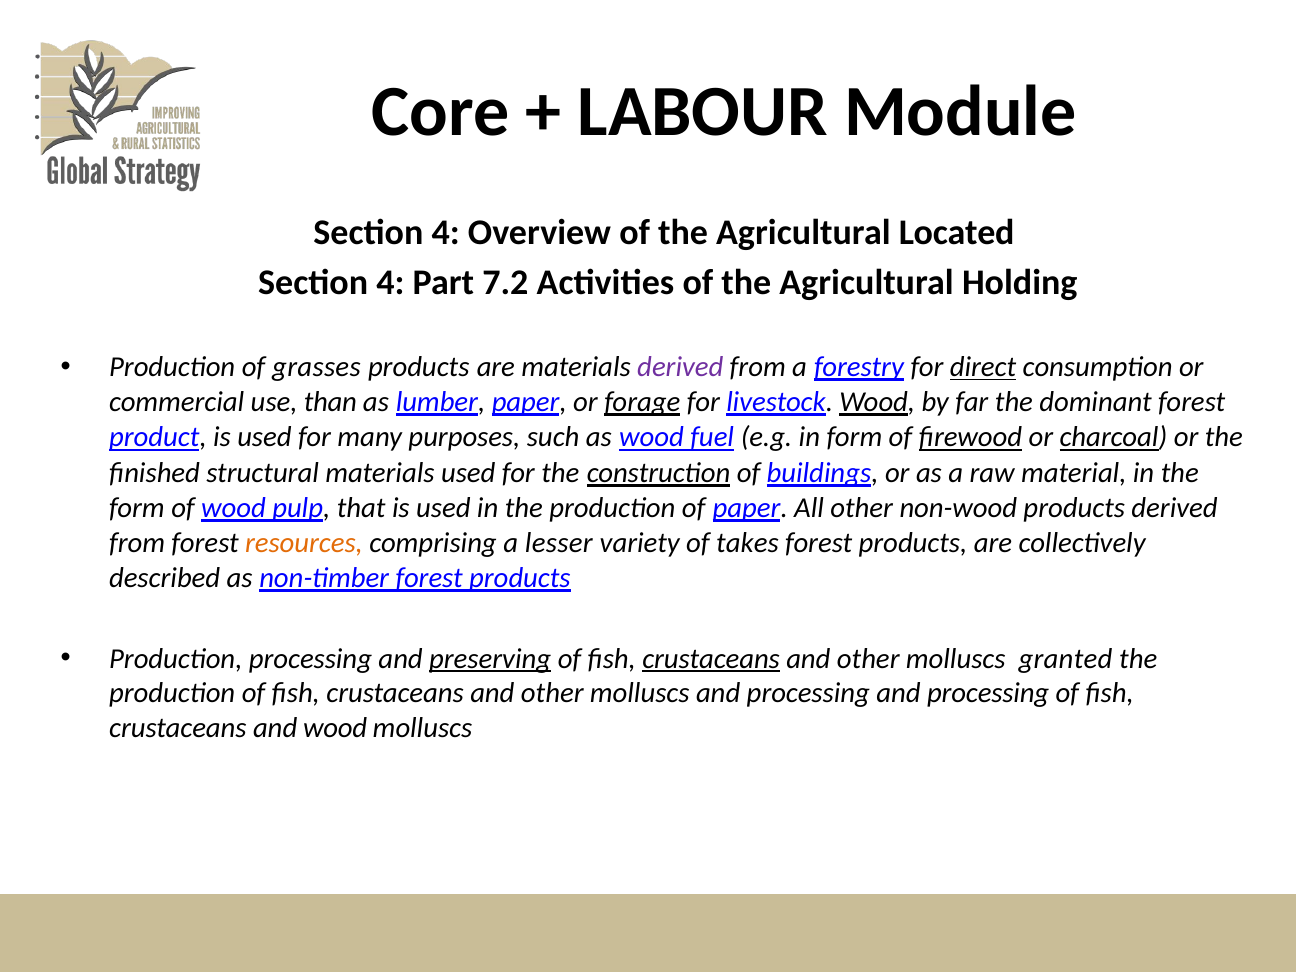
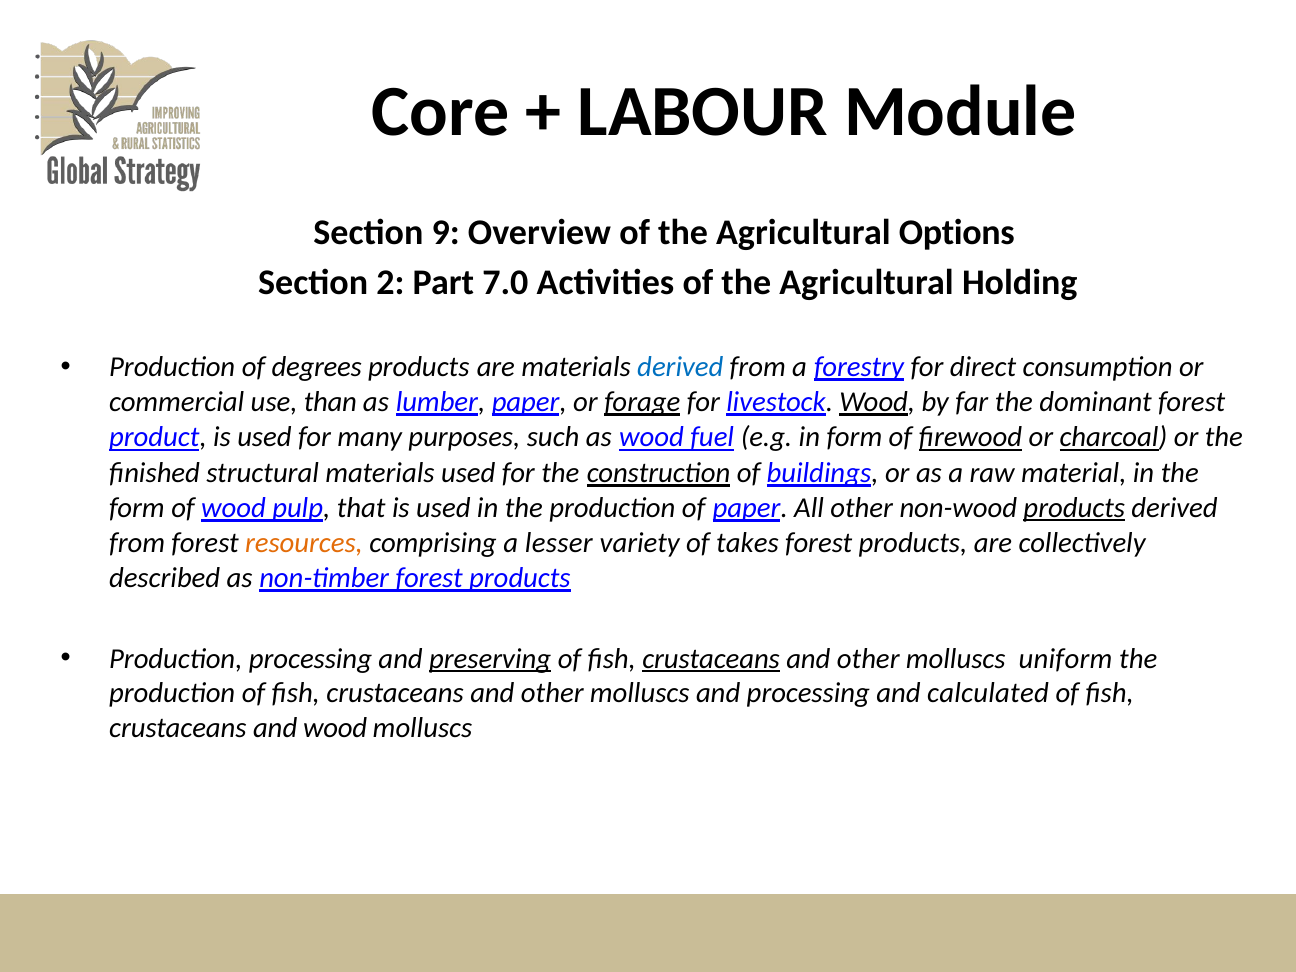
4: 4 -> 9 (446, 232)
Located: Located -> Options (957, 232)
4: 4 -> 2 (390, 283)
7.2: 7.2 -> 7.0 (505, 283)
grasses: grasses -> degrees (317, 367)
derived colour: purple -> blue (680, 367)
direct underline: present -> none (983, 367)
products underline: none -> present (1074, 508)
granted: granted -> uniform (1065, 659)
processing and processing: processing -> calculated (988, 693)
